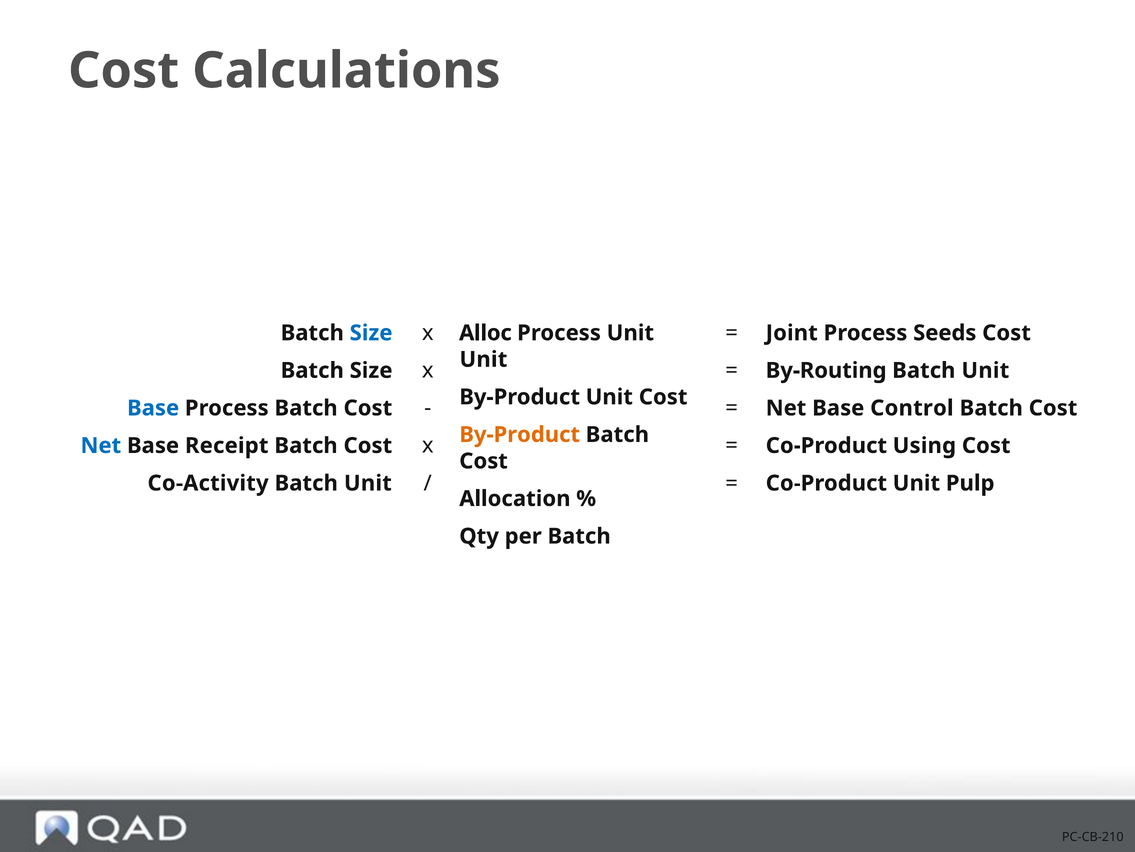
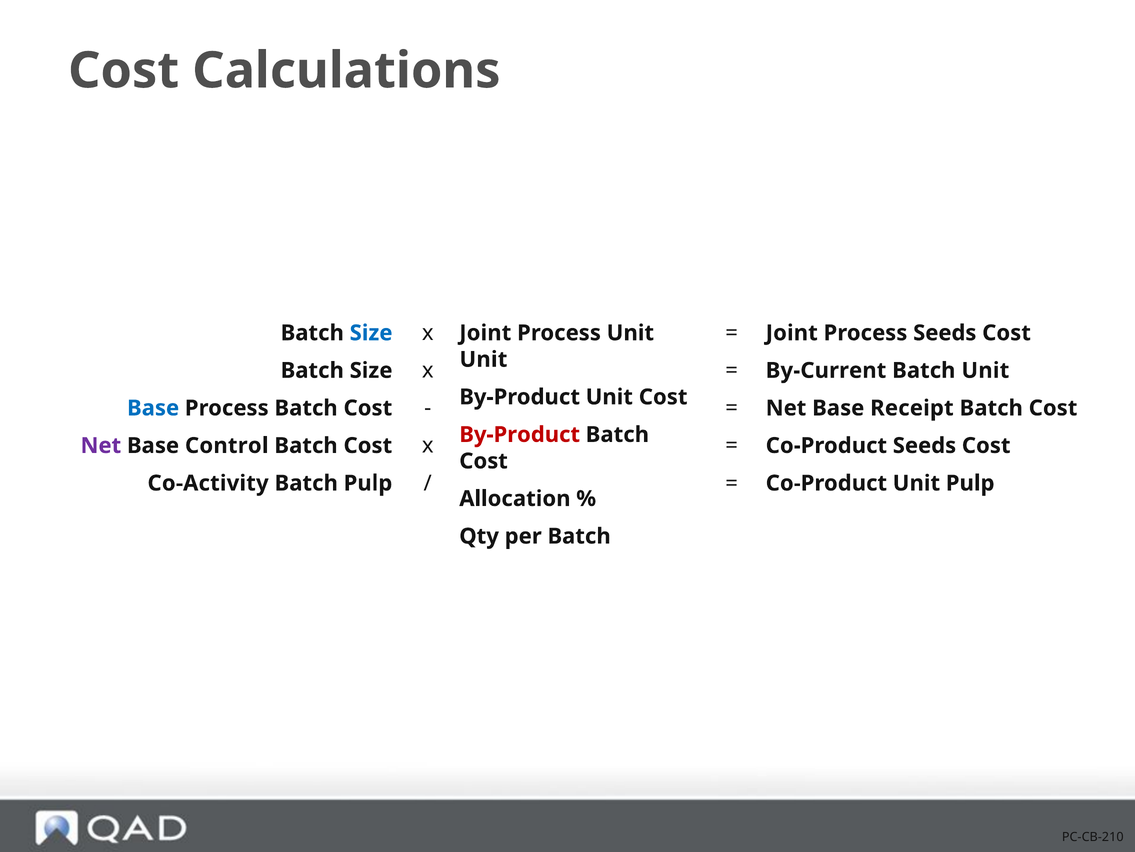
Alloc: Alloc -> Joint (485, 333)
By-Routing: By-Routing -> By-Current (826, 370)
Control: Control -> Receipt (912, 408)
By-Product colour: orange -> red (520, 434)
Net colour: blue -> purple (101, 445)
Receipt: Receipt -> Control (227, 445)
Co-Product Using: Using -> Seeds (924, 445)
Unit: Unit -> Pulp (368, 483)
